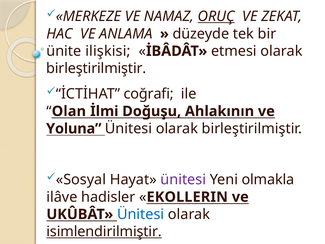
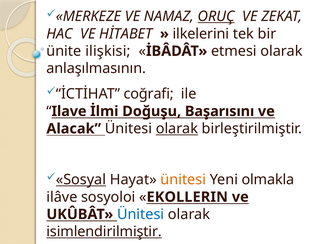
ANLAMA: ANLAMA -> HİTABET (126, 34)
düzeyde: düzeyde -> ilkelerini (201, 34)
birleştirilmiştir: birleştirilmiştir -> anlaşılmasının (96, 68)
Olan: Olan -> Ilave (69, 111)
Ahlakının: Ahlakının -> Başarısını (220, 111)
Yoluna: Yoluna -> Alacak (74, 129)
olarak underline: none -> present (177, 129)
Sosyal underline: none -> present (81, 179)
ünitesi colour: purple -> orange (183, 179)
hadisler: hadisler -> sosyoloi (108, 197)
